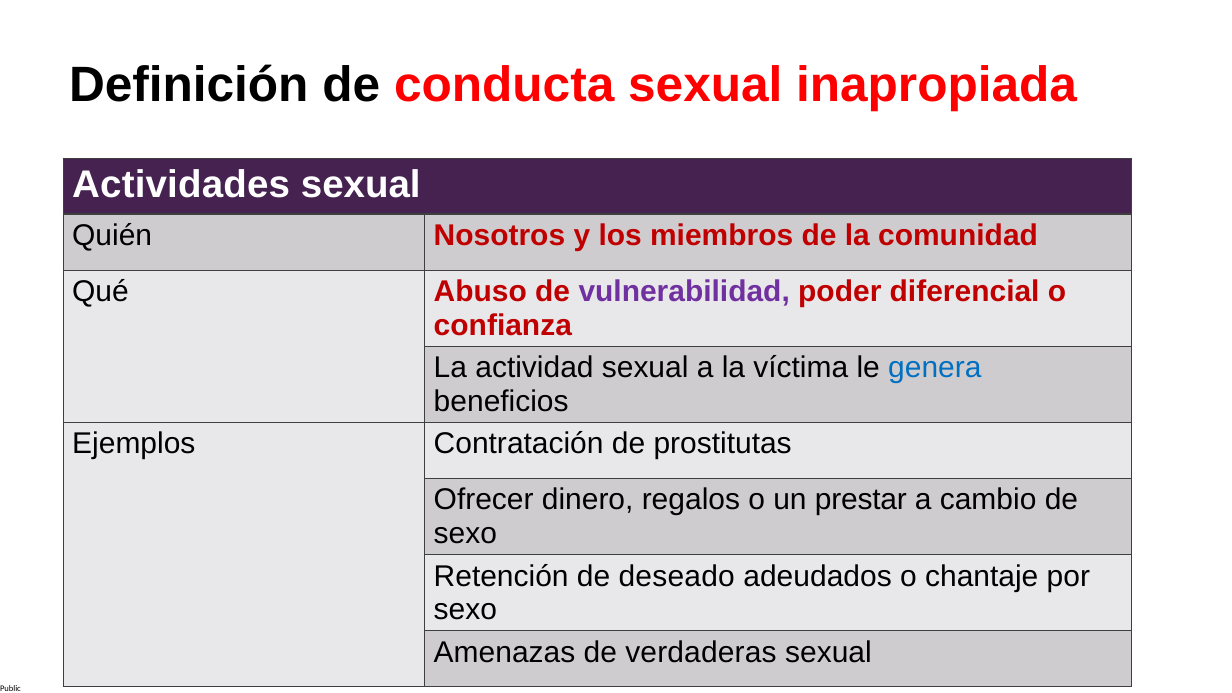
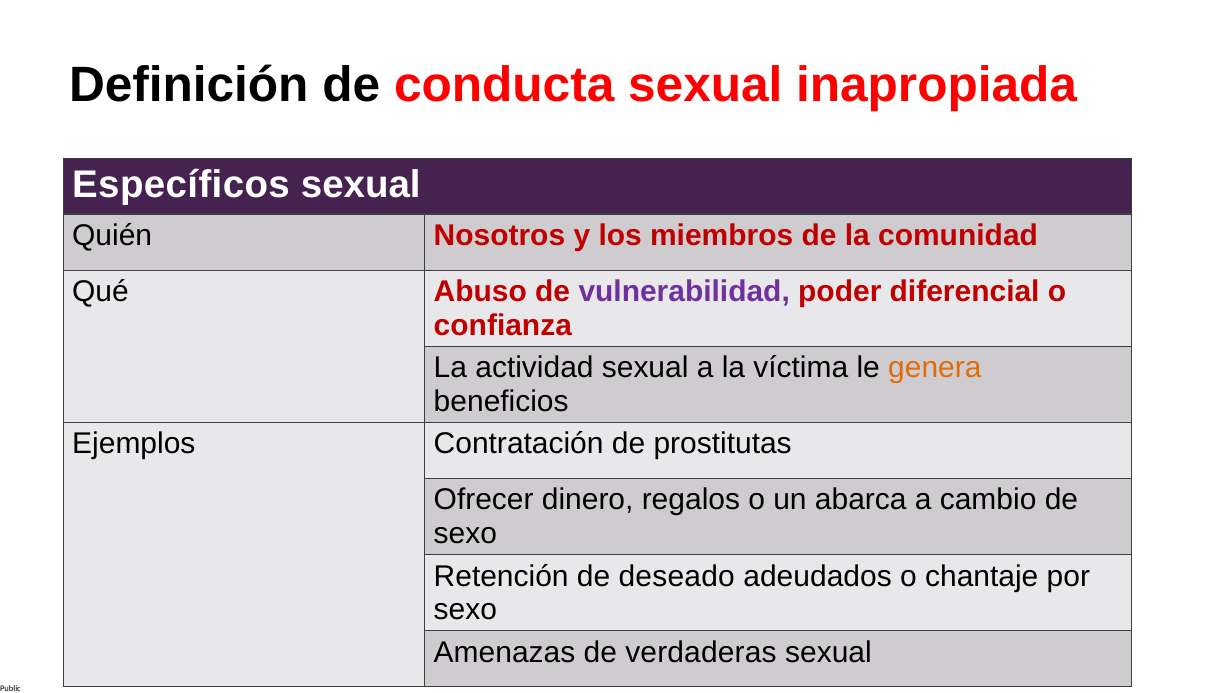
Actividades: Actividades -> Específicos (181, 185)
genera colour: blue -> orange (935, 368)
prestar: prestar -> abarca (861, 500)
